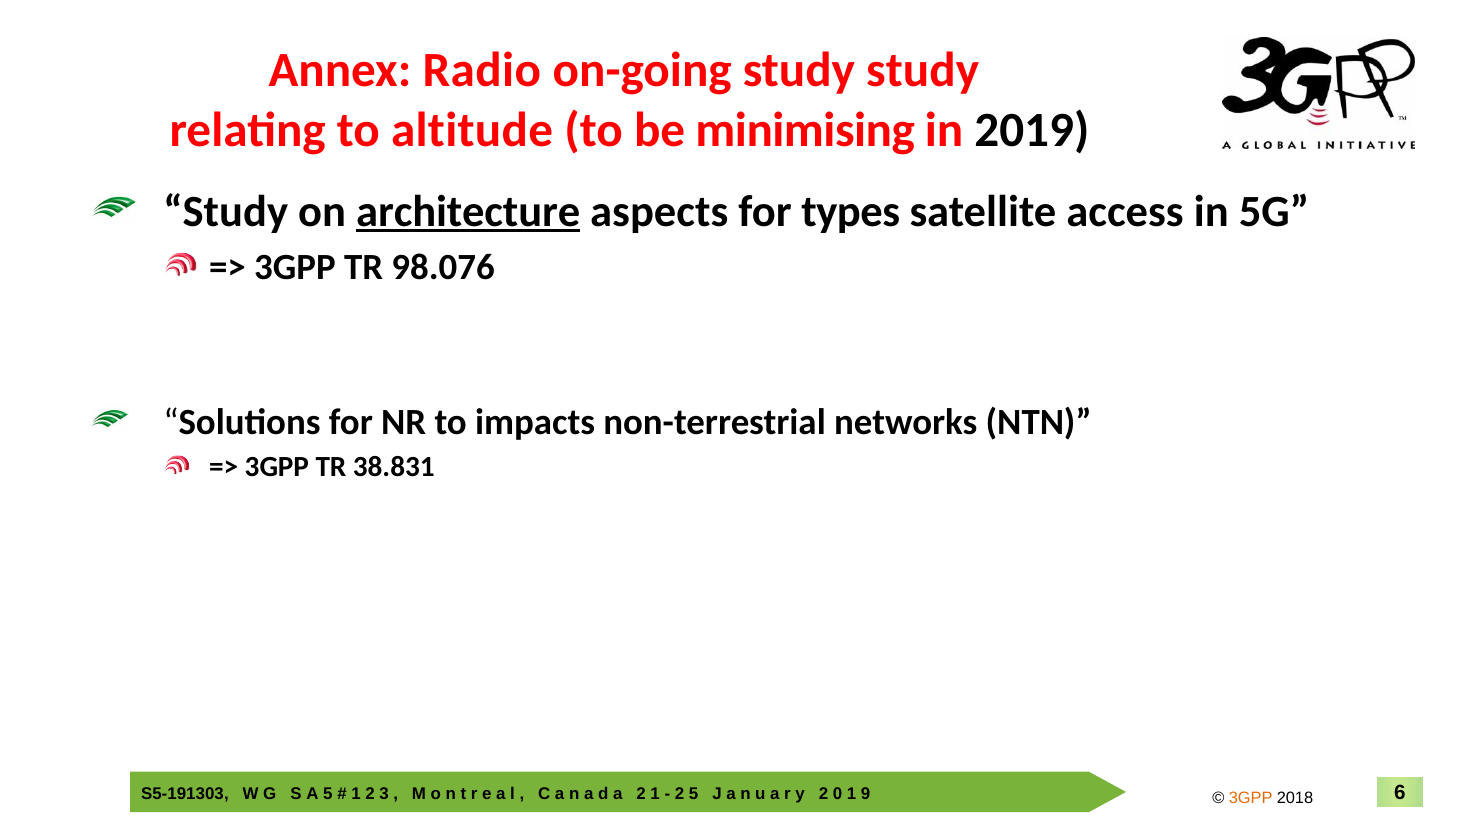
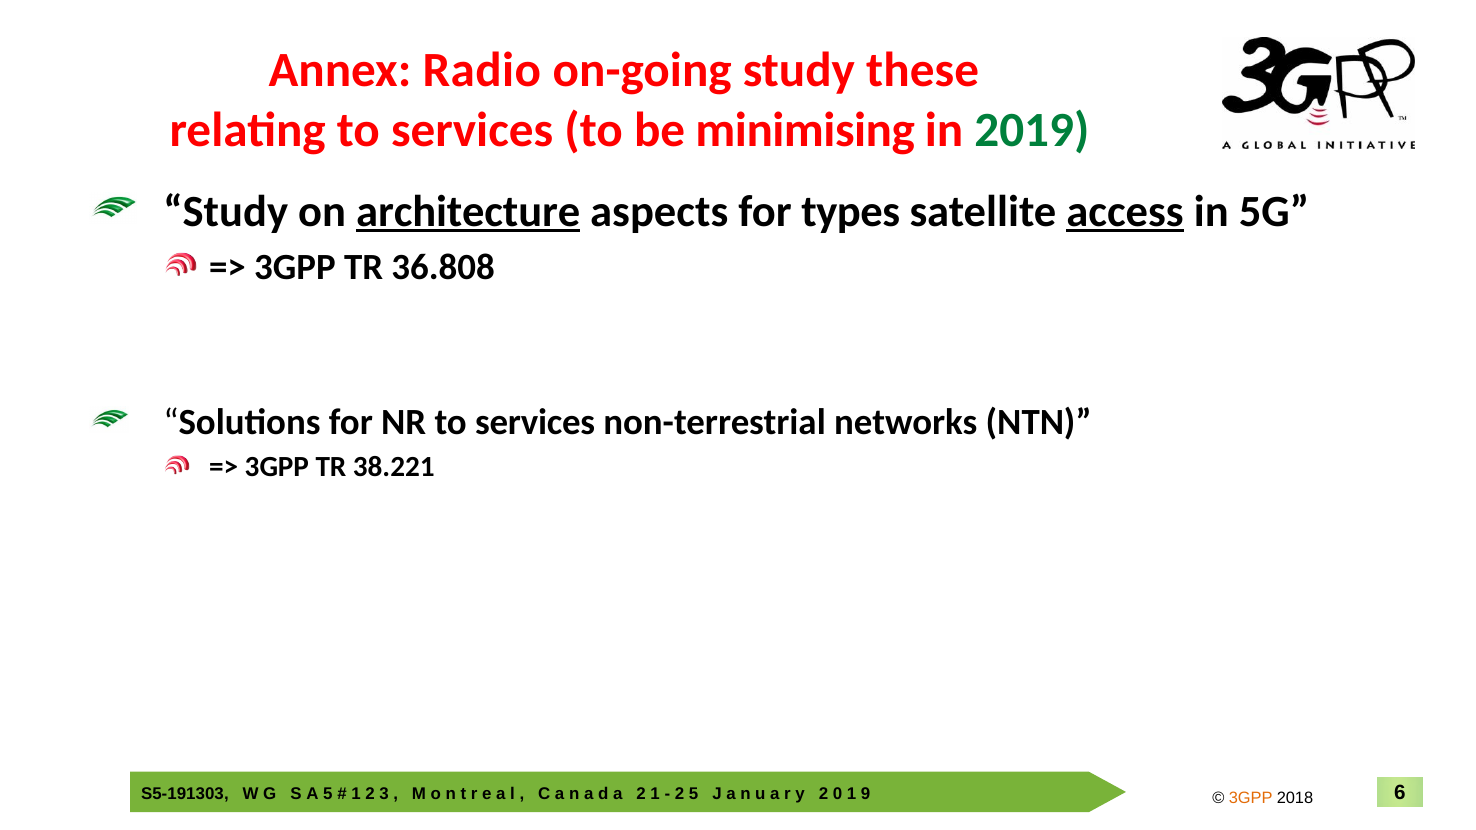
study study: study -> these (923, 71)
relating to altitude: altitude -> services (472, 130)
2019 colour: black -> green (1032, 130)
access underline: none -> present (1125, 211)
98.076: 98.076 -> 36.808 (443, 267)
NR to impacts: impacts -> services (535, 422)
38.831: 38.831 -> 38.221 (394, 467)
